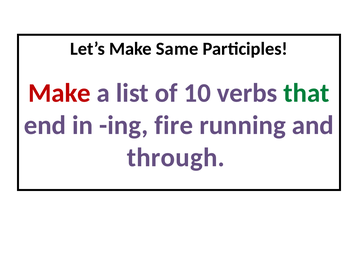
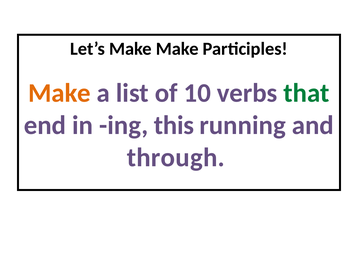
Make Same: Same -> Make (177, 49)
Make colour: red -> orange (59, 93)
fire: fire -> this (174, 126)
